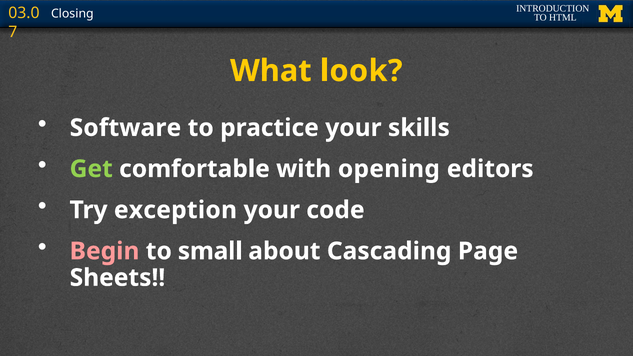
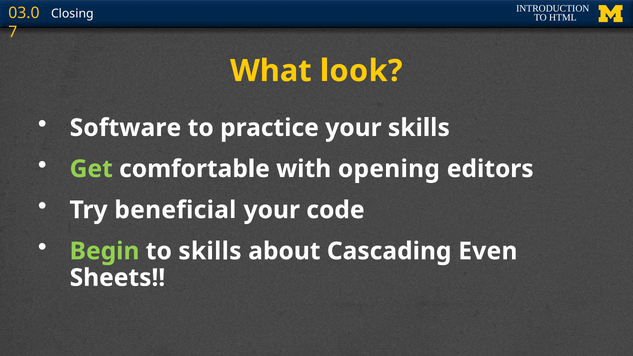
exception: exception -> beneficial (175, 210)
Begin colour: pink -> light green (105, 251)
to small: small -> skills (210, 251)
Page: Page -> Even (488, 251)
